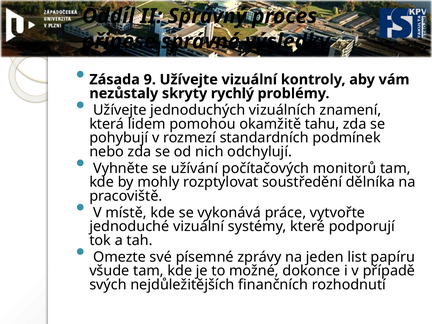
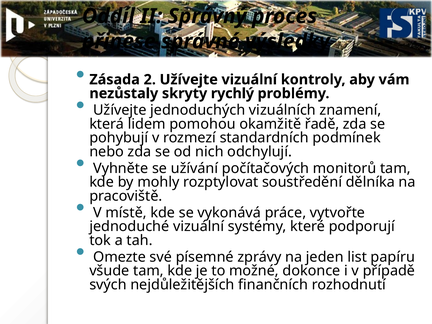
9: 9 -> 2 (150, 80)
tahu: tahu -> řadě (322, 124)
